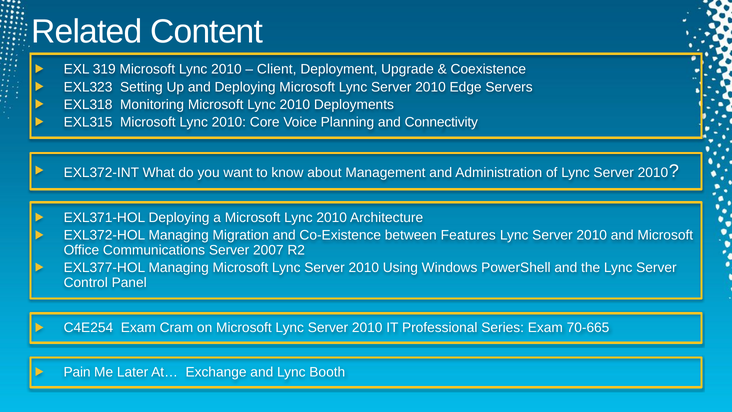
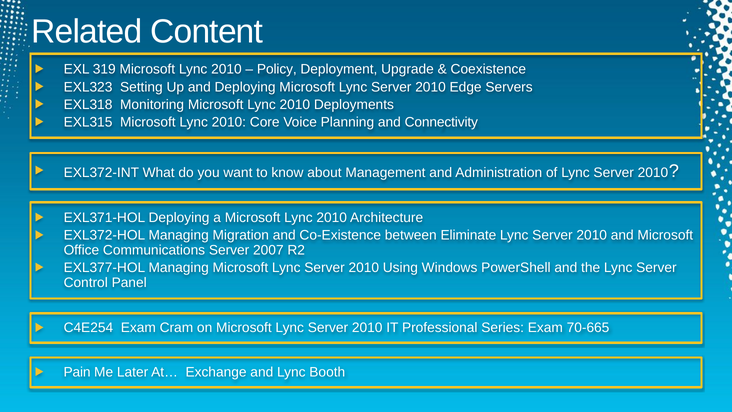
Client: Client -> Policy (277, 69)
Features: Features -> Eliminate (468, 235)
